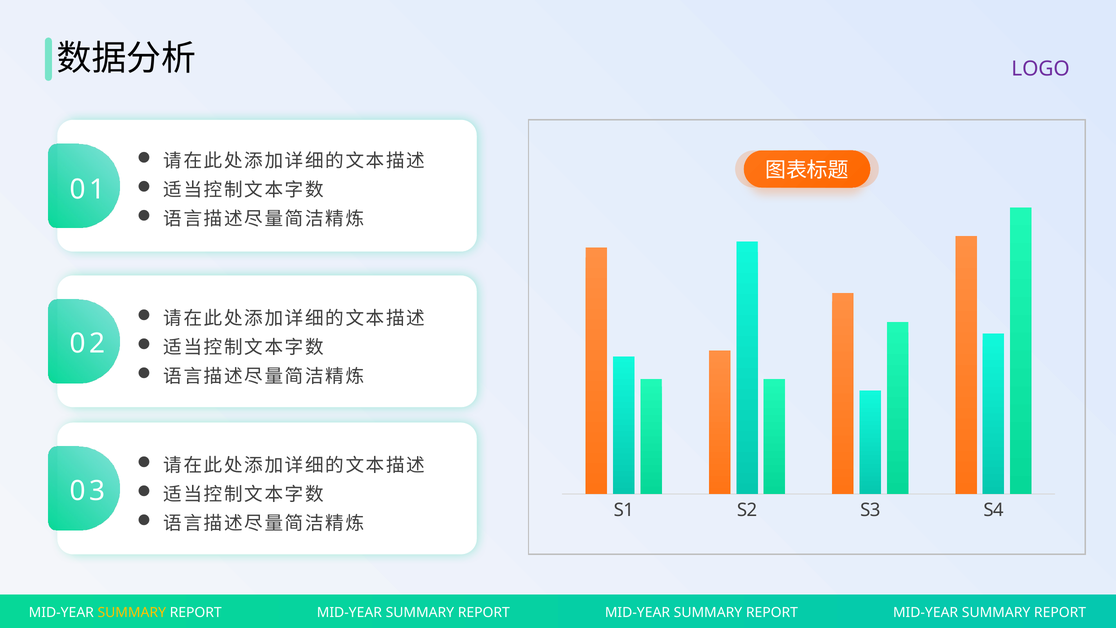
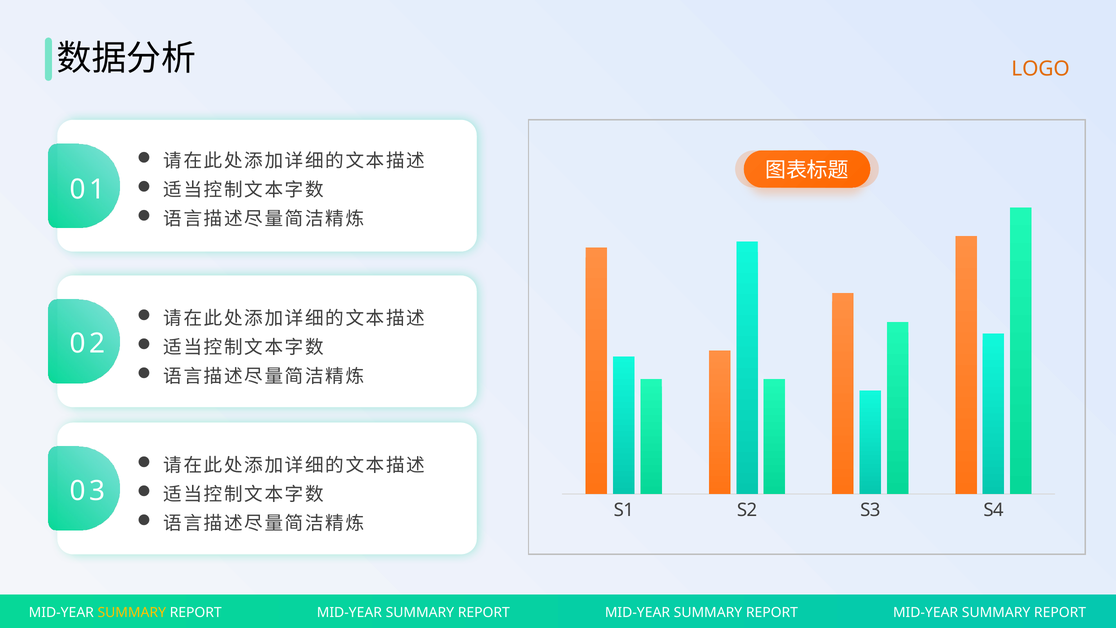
LOGO colour: purple -> orange (1041, 69)
